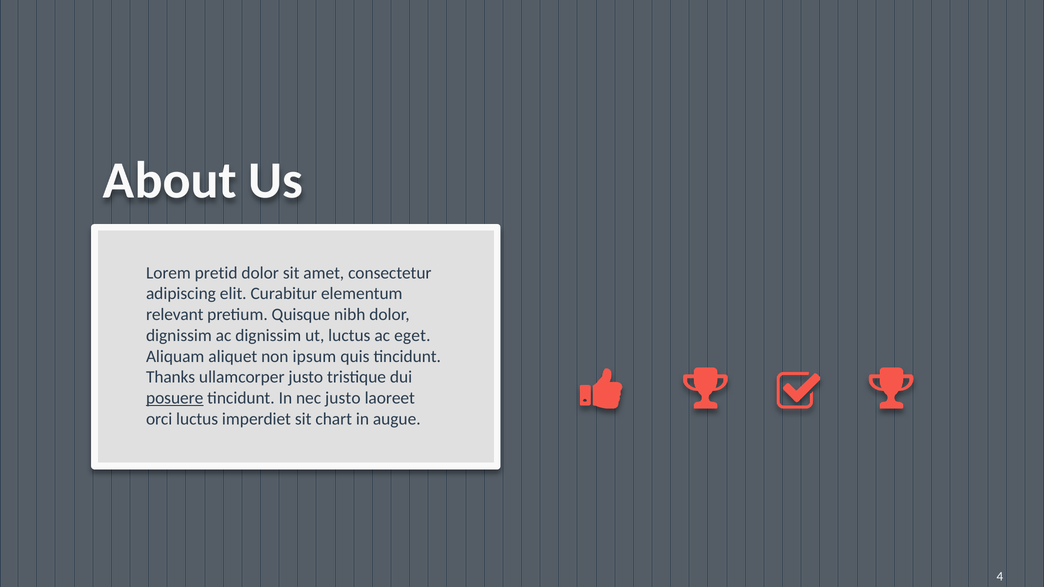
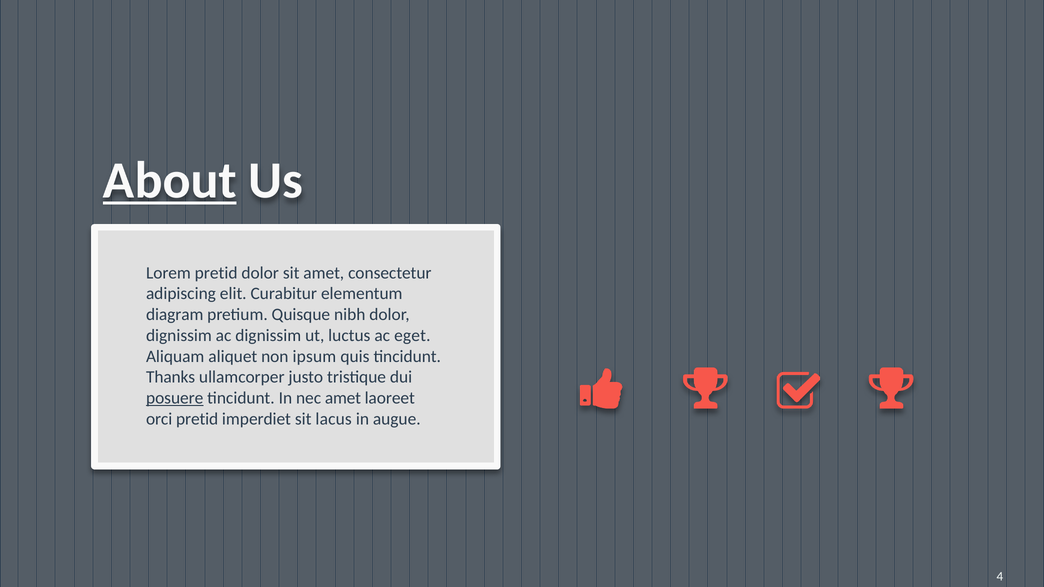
About underline: none -> present (170, 181)
relevant: relevant -> diagram (175, 315)
nec justo: justo -> amet (343, 398)
orci luctus: luctus -> pretid (197, 419)
chart: chart -> lacus (334, 419)
